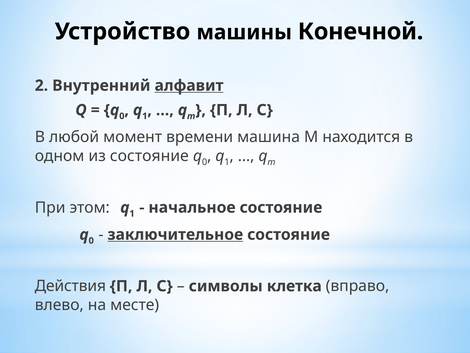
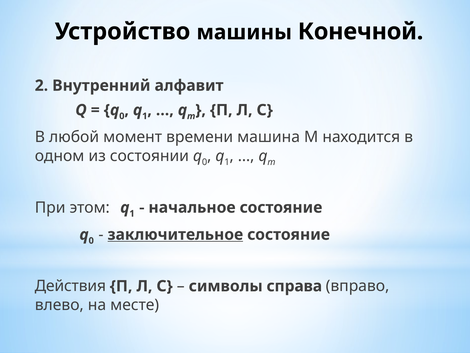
алфавит underline: present -> none (189, 85)
из состояние: состояние -> состоянии (149, 156)
клетка: клетка -> справа (294, 286)
